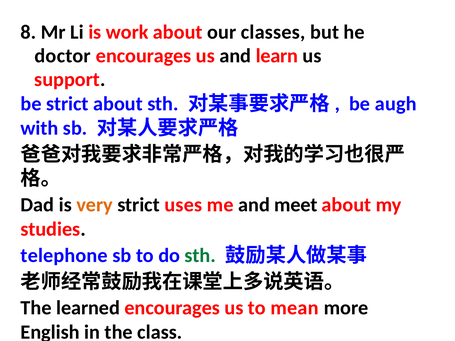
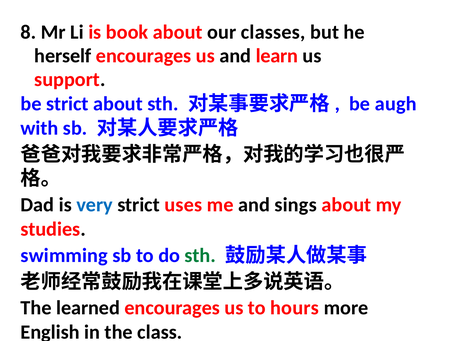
work: work -> book (127, 32)
doctor: doctor -> herself (63, 56)
very colour: orange -> blue (95, 205)
meet: meet -> sings (296, 205)
telephone: telephone -> swimming (64, 256)
mean: mean -> hours (295, 308)
